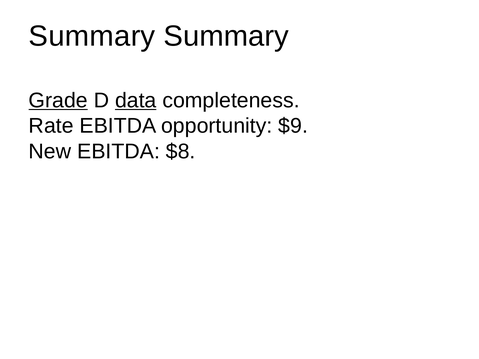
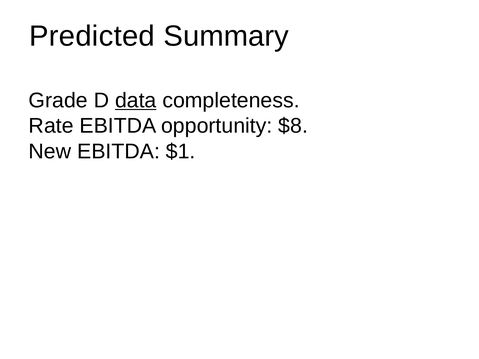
Summary: Summary -> Predicted (92, 36)
Grade underline: present -> none (58, 100)
$9: $9 -> $8 (293, 126)
$8: $8 -> $1 (181, 152)
